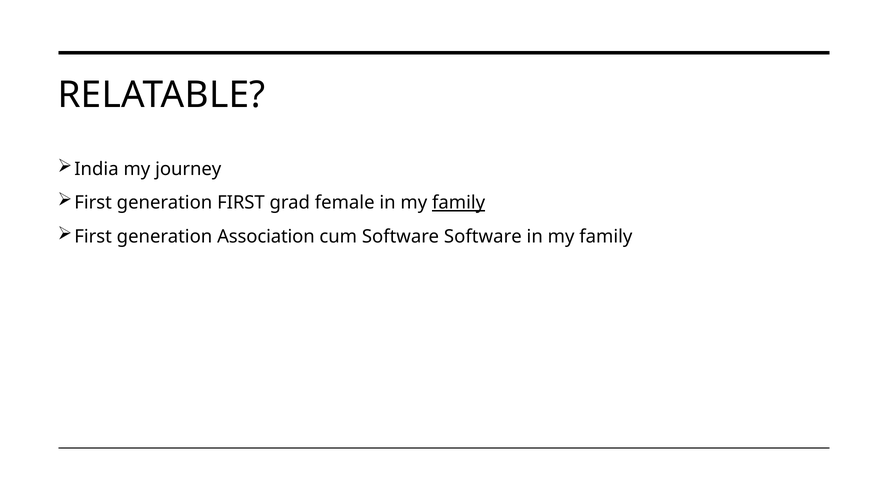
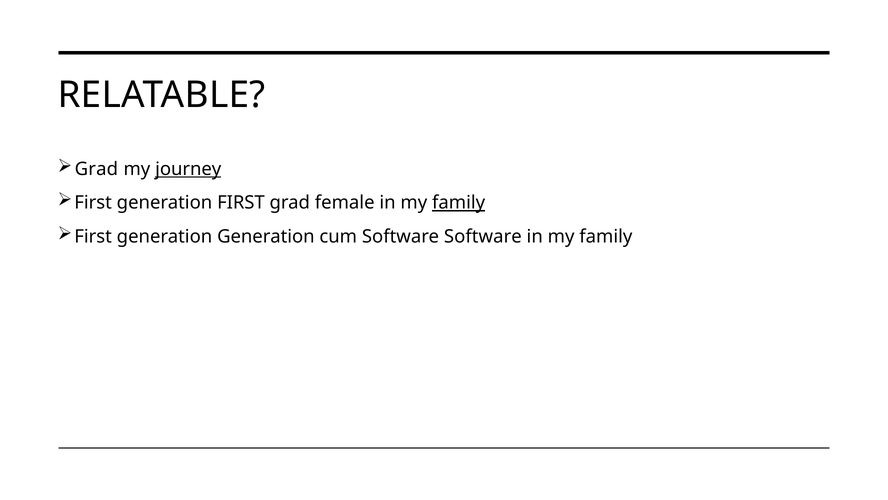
India: India -> Grad (96, 169)
journey underline: none -> present (188, 169)
generation Association: Association -> Generation (266, 236)
